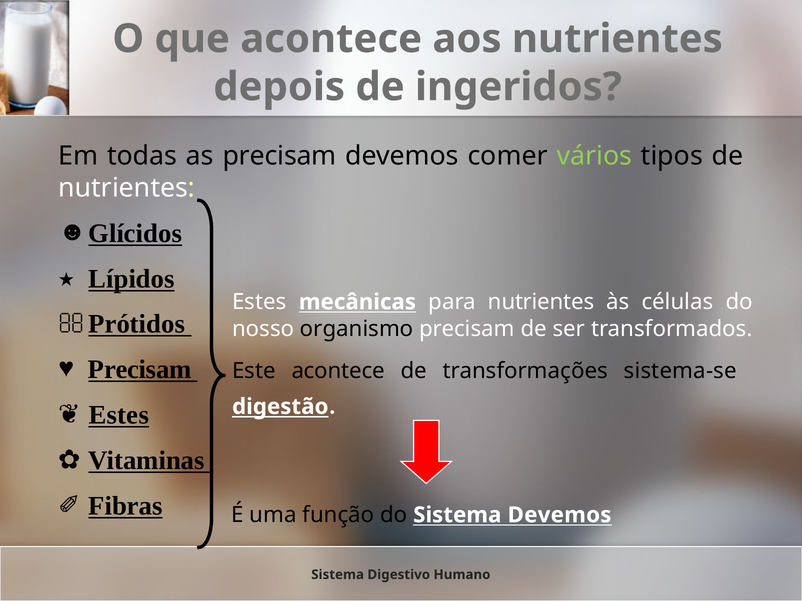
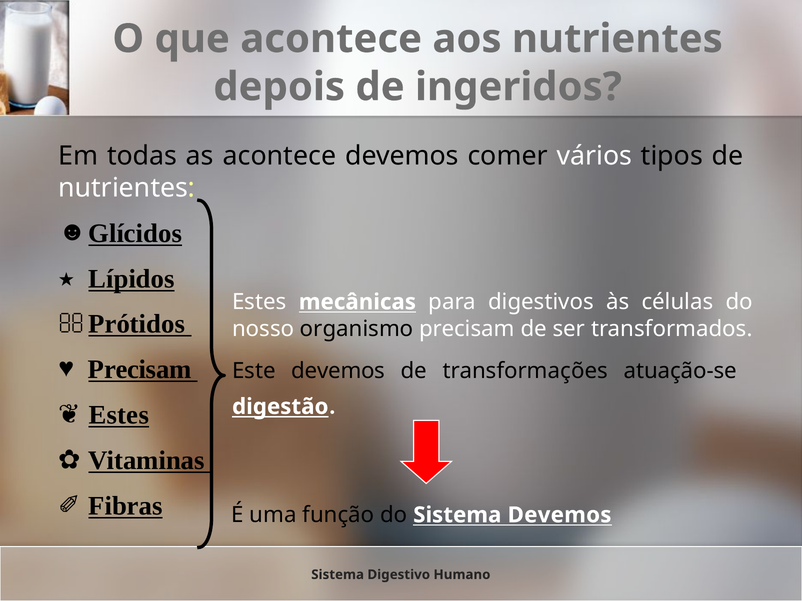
as precisam: precisam -> acontece (279, 156)
vários colour: light green -> white (594, 156)
para nutrientes: nutrientes -> digestivos (541, 302)
Este acontece: acontece -> devemos (338, 371)
sistema-se: sistema-se -> atuação-se (680, 371)
